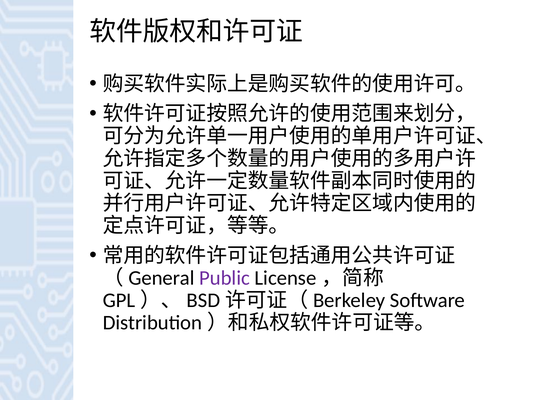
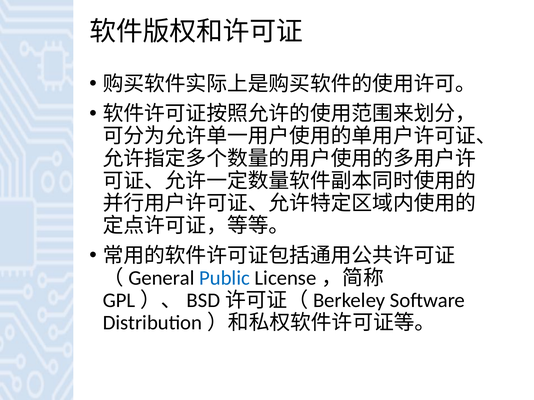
Public colour: purple -> blue (225, 278)
